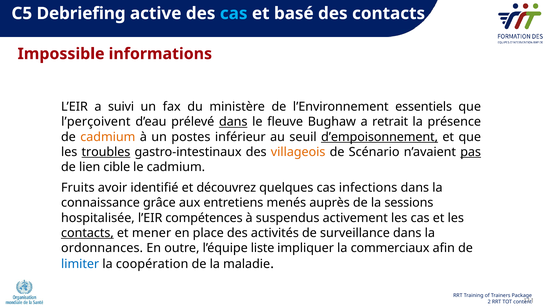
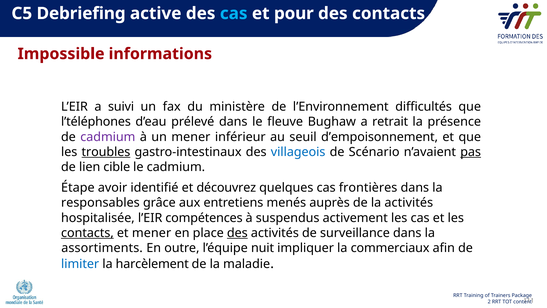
basé: basé -> pour (294, 13)
essentiels: essentiels -> difficultés (424, 107)
l’perçoivent: l’perçoivent -> l’téléphones (96, 122)
dans underline: present -> none (233, 122)
cadmium colour: orange -> purple (108, 137)
un postes: postes -> mener (191, 137)
d’empoisonnement underline: present -> none (380, 137)
villageois colour: orange -> blue (298, 152)
Fruits: Fruits -> Étape (78, 188)
infections: infections -> frontières (368, 188)
connaissance: connaissance -> responsables (100, 203)
la sessions: sessions -> activités (409, 203)
des underline: none -> present (237, 233)
ordonnances: ordonnances -> assortiments (102, 248)
liste: liste -> nuit (263, 248)
coopération: coopération -> harcèlement (152, 264)
